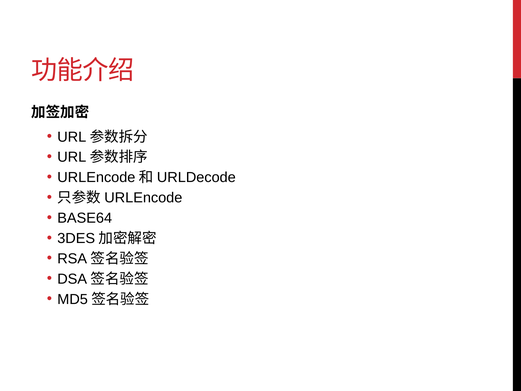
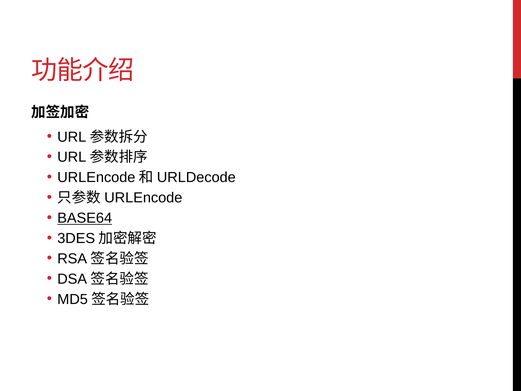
BASE64 underline: none -> present (85, 218)
